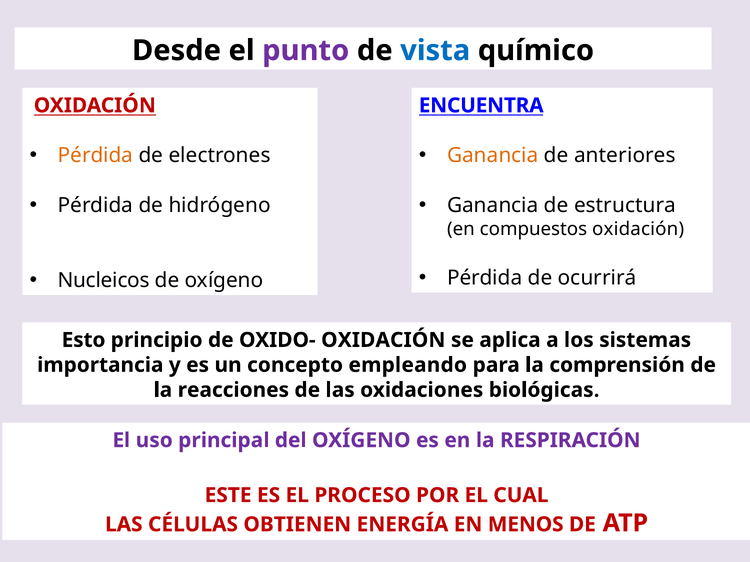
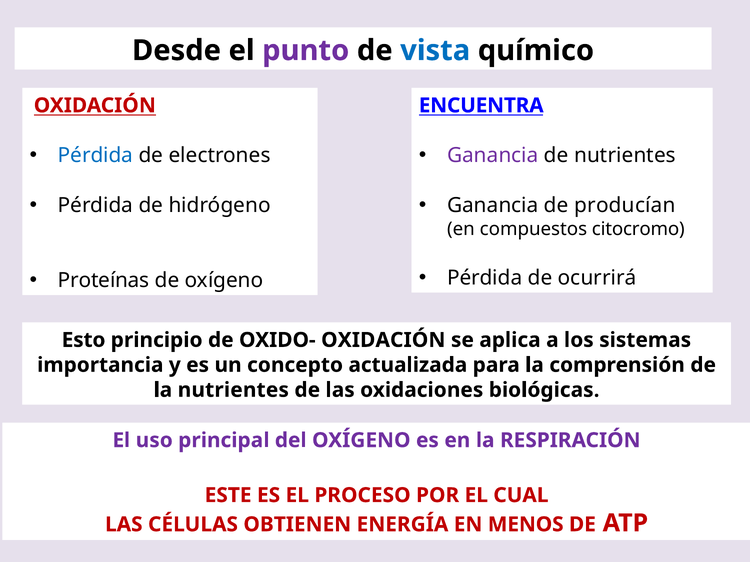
Pérdida colour: orange -> blue (95, 156)
Ganancia colour: orange -> purple (493, 156)
de anteriores: anteriores -> nutrientes (625, 156)
estructura: estructura -> producían (625, 206)
compuestos oxidación: oxidación -> citocromo (638, 229)
Nucleicos: Nucleicos -> Proteínas (104, 281)
empleando: empleando -> actualizada (408, 365)
la reacciones: reacciones -> nutrientes (233, 390)
